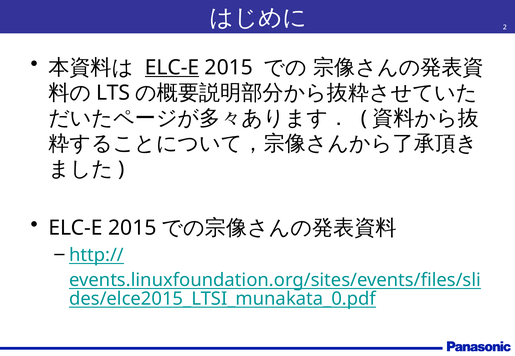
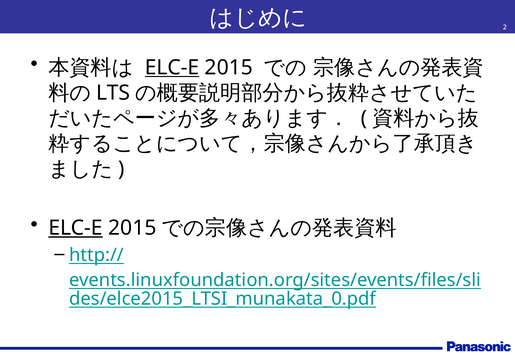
ELC-E underline: none -> present (76, 228)
